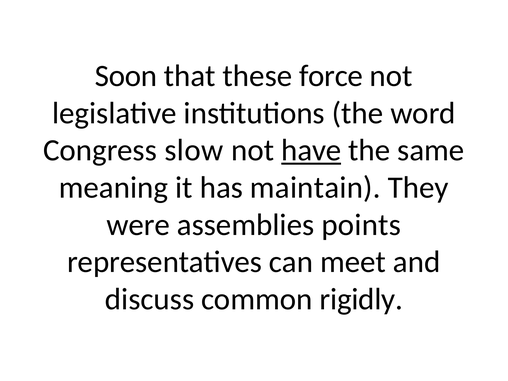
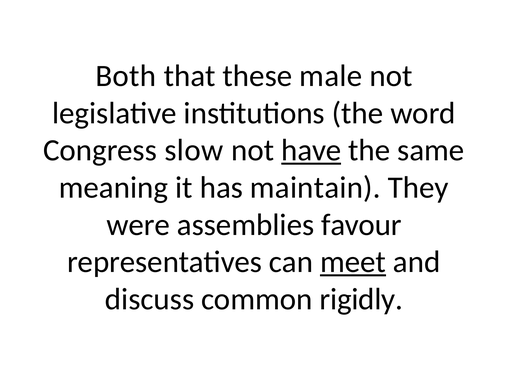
Soon: Soon -> Both (126, 76)
force: force -> male (331, 76)
points: points -> favour (361, 225)
meet underline: none -> present (353, 262)
